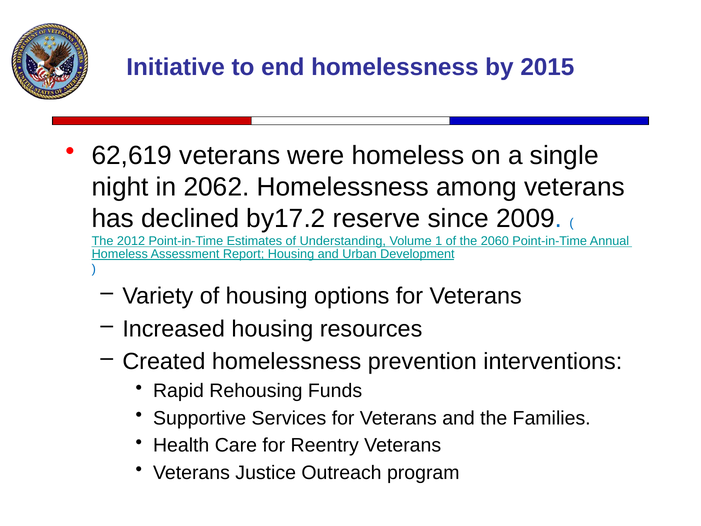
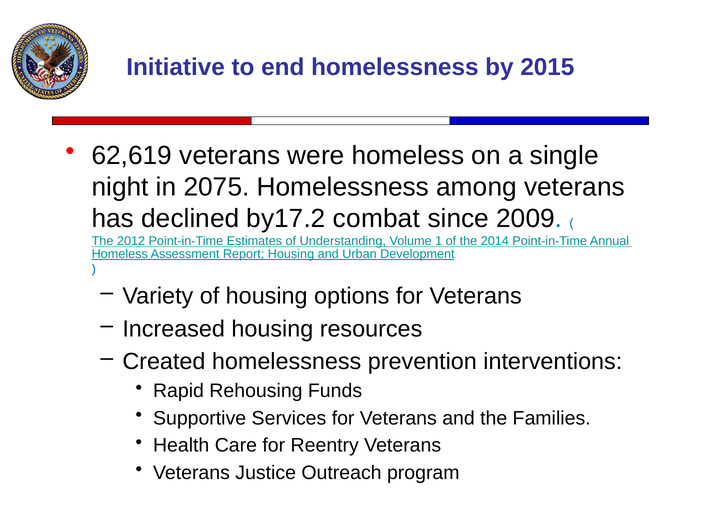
2062: 2062 -> 2075 (217, 187)
reserve: reserve -> combat (376, 219)
2060: 2060 -> 2014 (495, 241)
